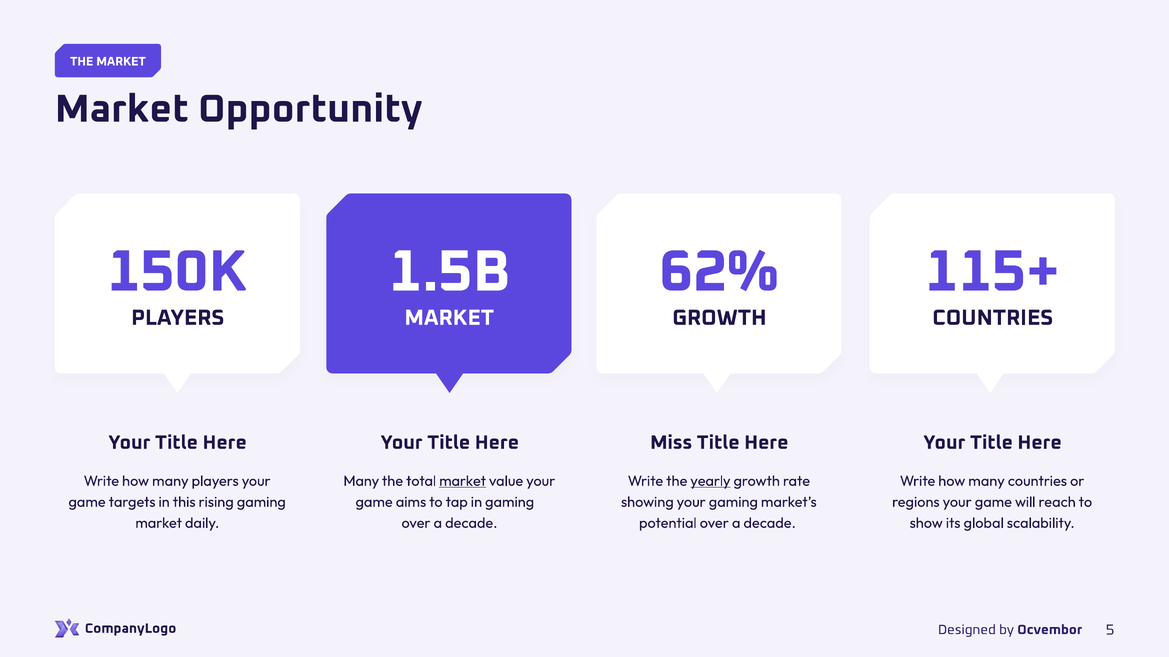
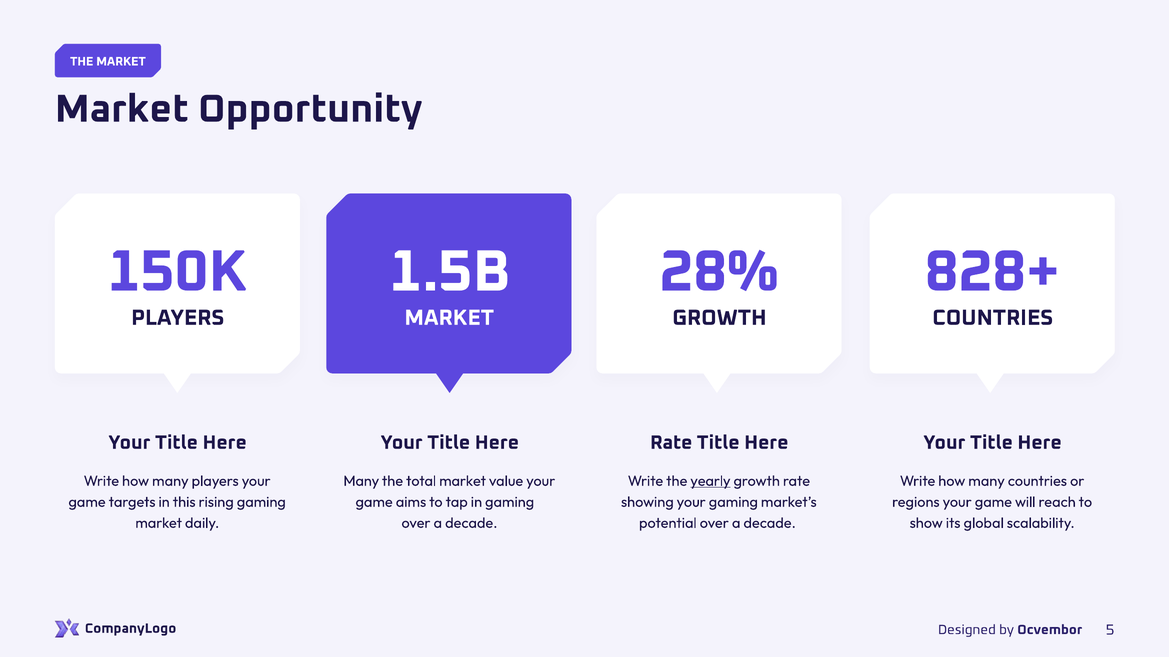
62%: 62% -> 28% (719, 272)
115+: 115+ -> 828+ (992, 272)
Miss: Miss -> Rate (671, 443)
market underline: present -> none (463, 481)
